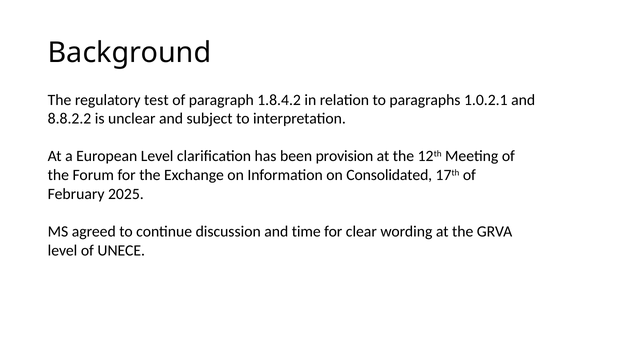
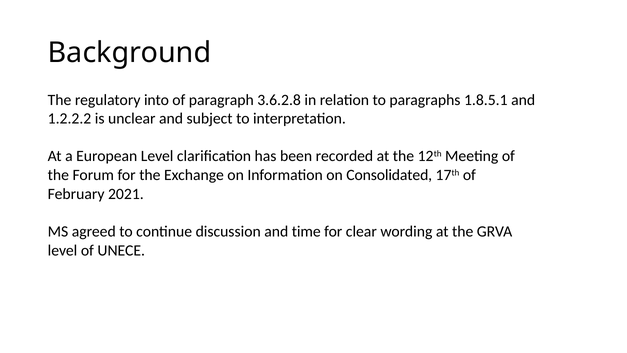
test: test -> into (156, 100)
1.8.4.2: 1.8.4.2 -> 3.6.2.8 (279, 100)
1.0.2.1: 1.0.2.1 -> 1.8.5.1 (486, 100)
8.8.2.2: 8.8.2.2 -> 1.2.2.2 (70, 119)
provision: provision -> recorded (344, 156)
2025: 2025 -> 2021 (126, 194)
